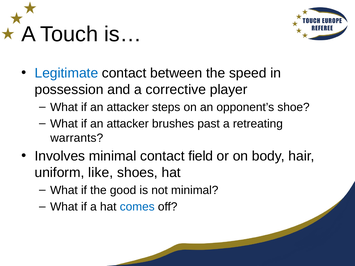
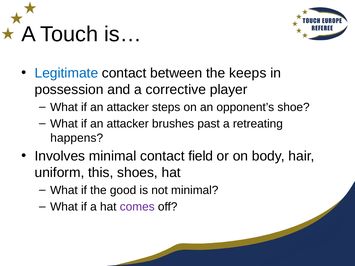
speed: speed -> keeps (248, 73)
warrants: warrants -> happens (77, 138)
like: like -> this (101, 173)
comes colour: blue -> purple (137, 207)
